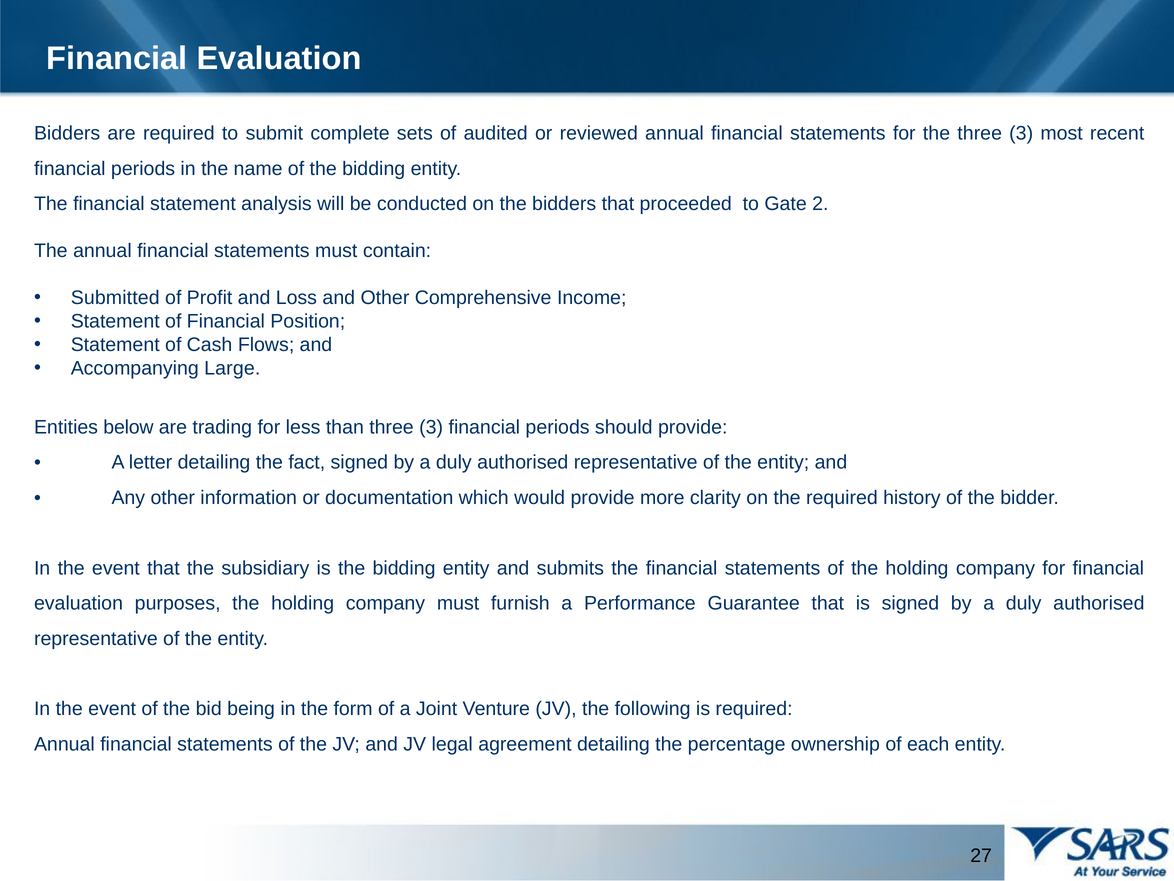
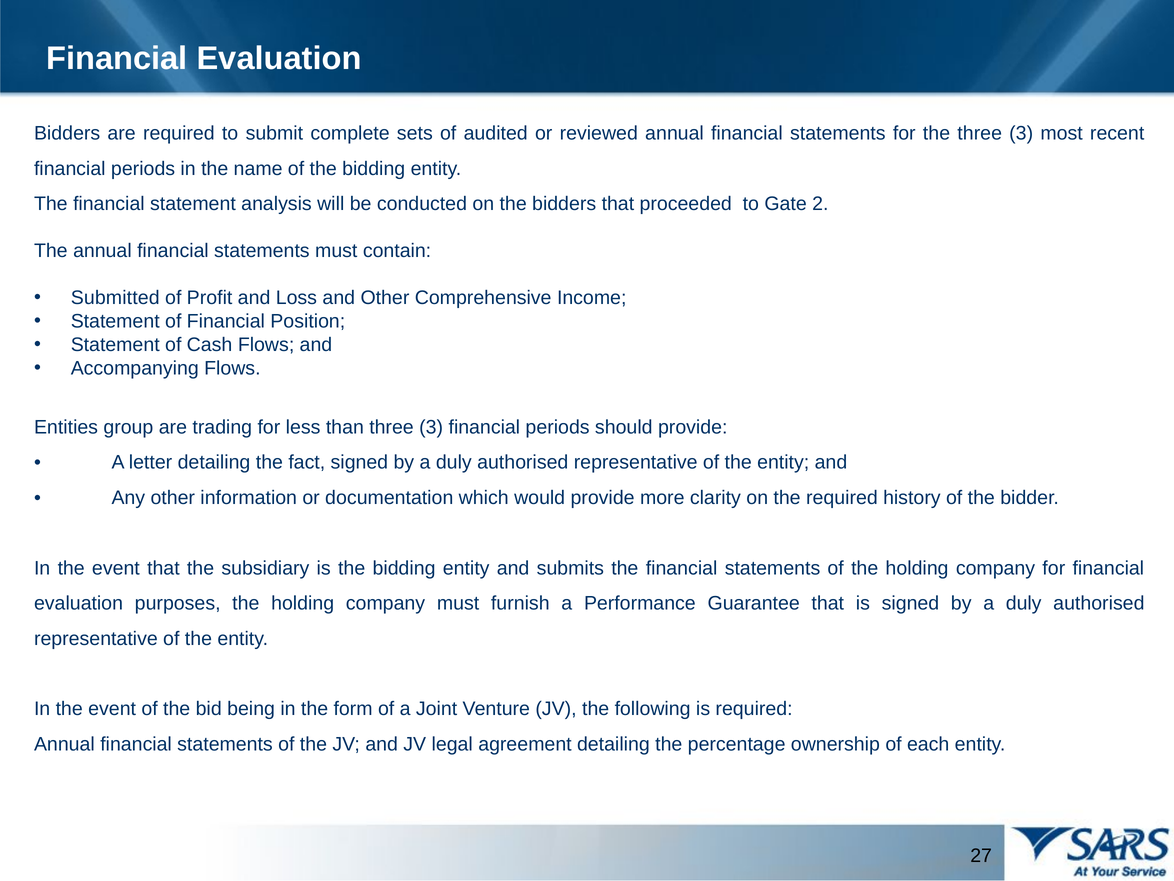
Accompanying Large: Large -> Flows (232, 368)
below: below -> group (128, 427)
